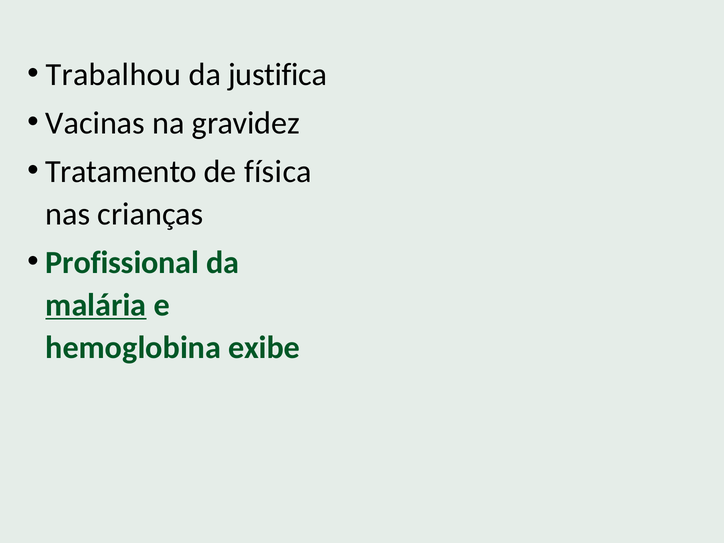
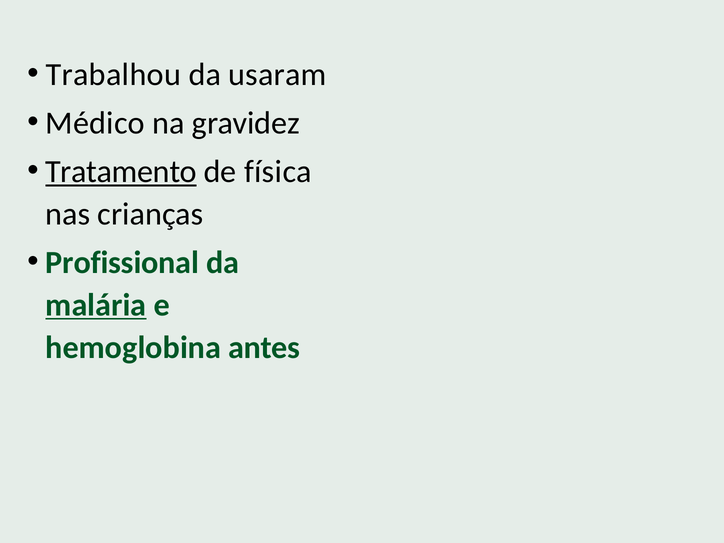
justifica: justifica -> usaram (277, 74)
Vacinas: Vacinas -> Médico (95, 123)
Tratamento underline: none -> present (121, 171)
exibe: exibe -> antes (264, 347)
